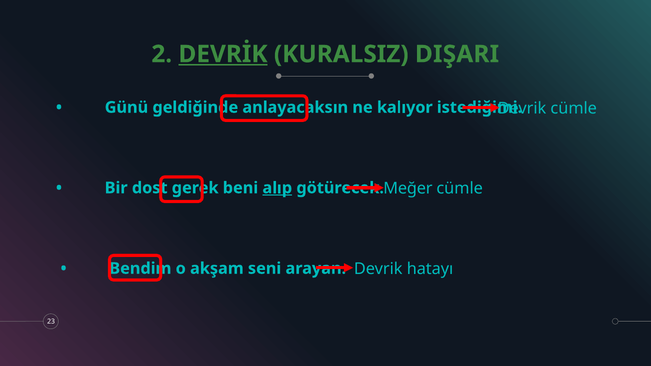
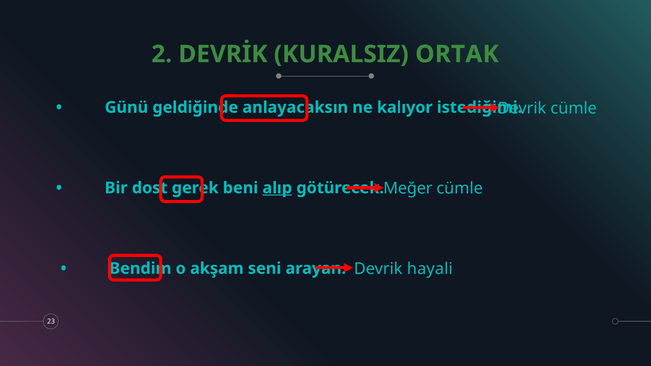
DEVRİK underline: present -> none (223, 54)
DIŞARI: DIŞARI -> ORTAK (457, 54)
hatayı: hatayı -> hayali (430, 269)
